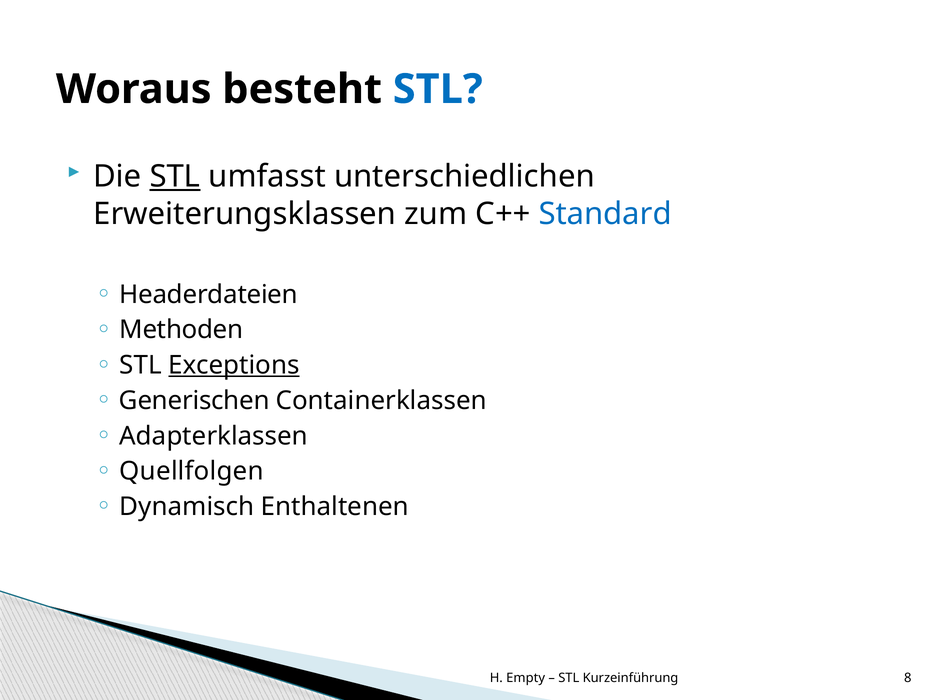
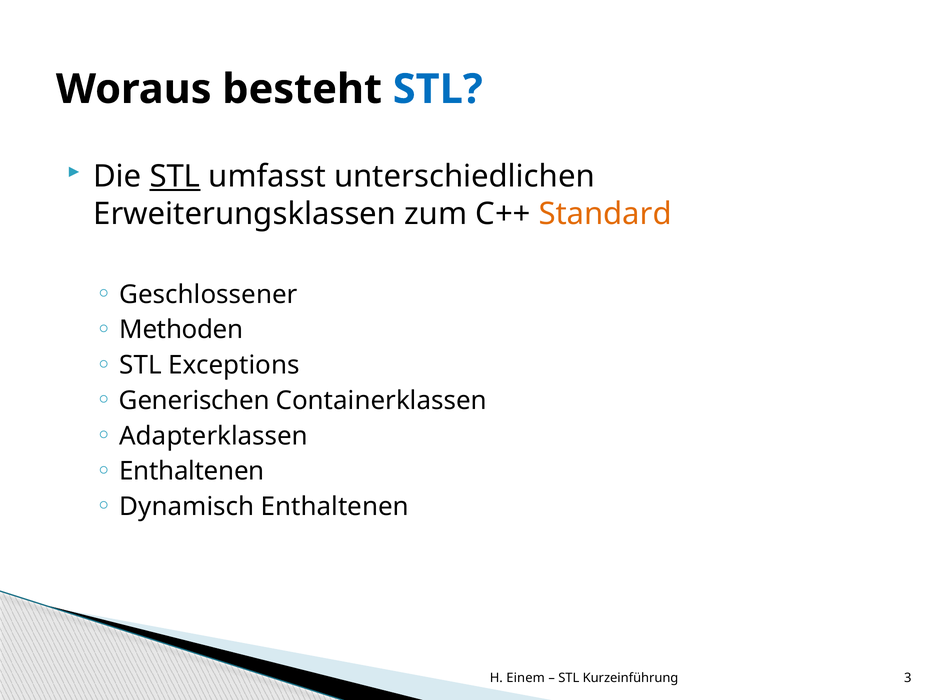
Standard colour: blue -> orange (605, 214)
Headerdateien: Headerdateien -> Geschlossener (208, 295)
Exceptions underline: present -> none (234, 366)
Quellfolgen: Quellfolgen -> Enthaltenen (192, 472)
Empty: Empty -> Einem (526, 678)
8: 8 -> 3 (908, 678)
